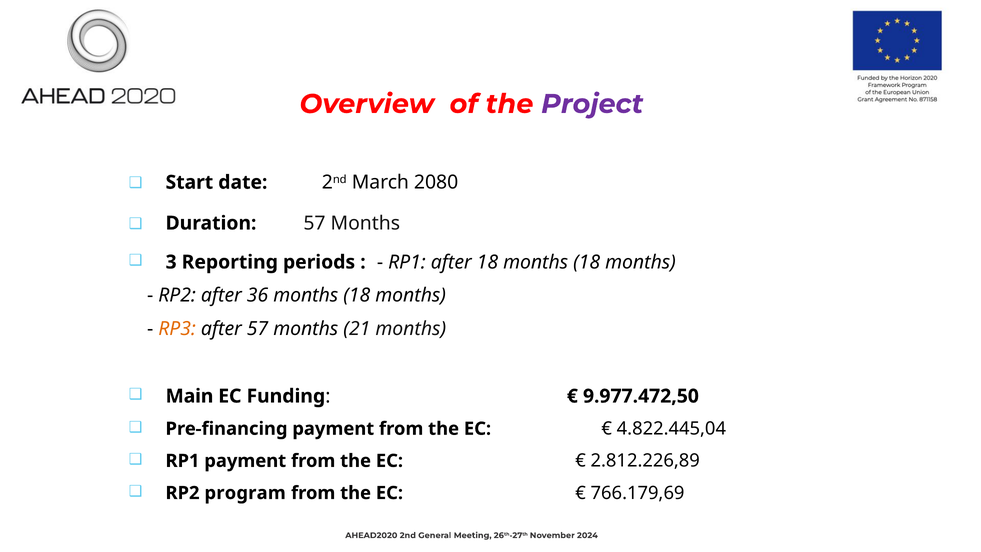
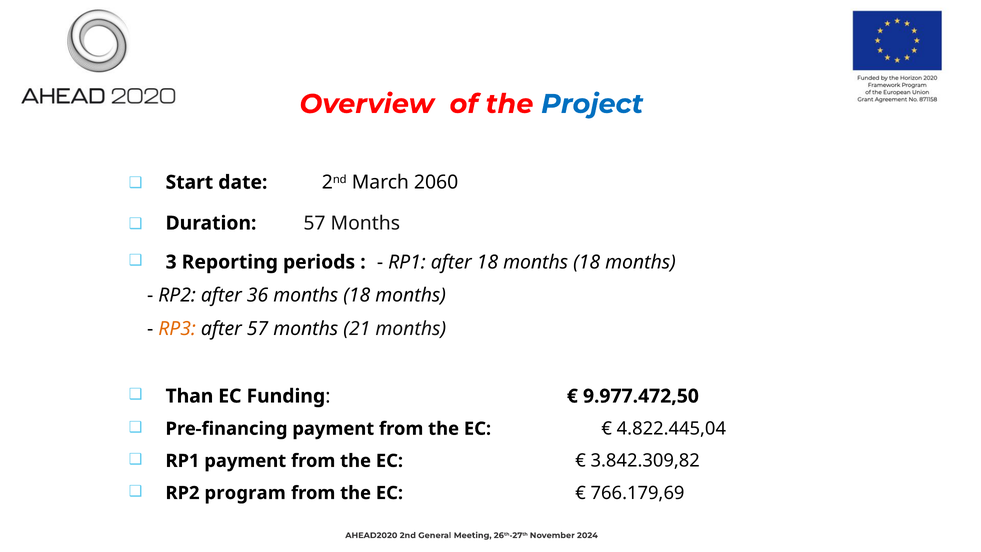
Project colour: purple -> blue (592, 104)
2080: 2080 -> 2060 (436, 182)
Main: Main -> Than (189, 396)
2.812.226,89: 2.812.226,89 -> 3.842.309,82 (645, 461)
